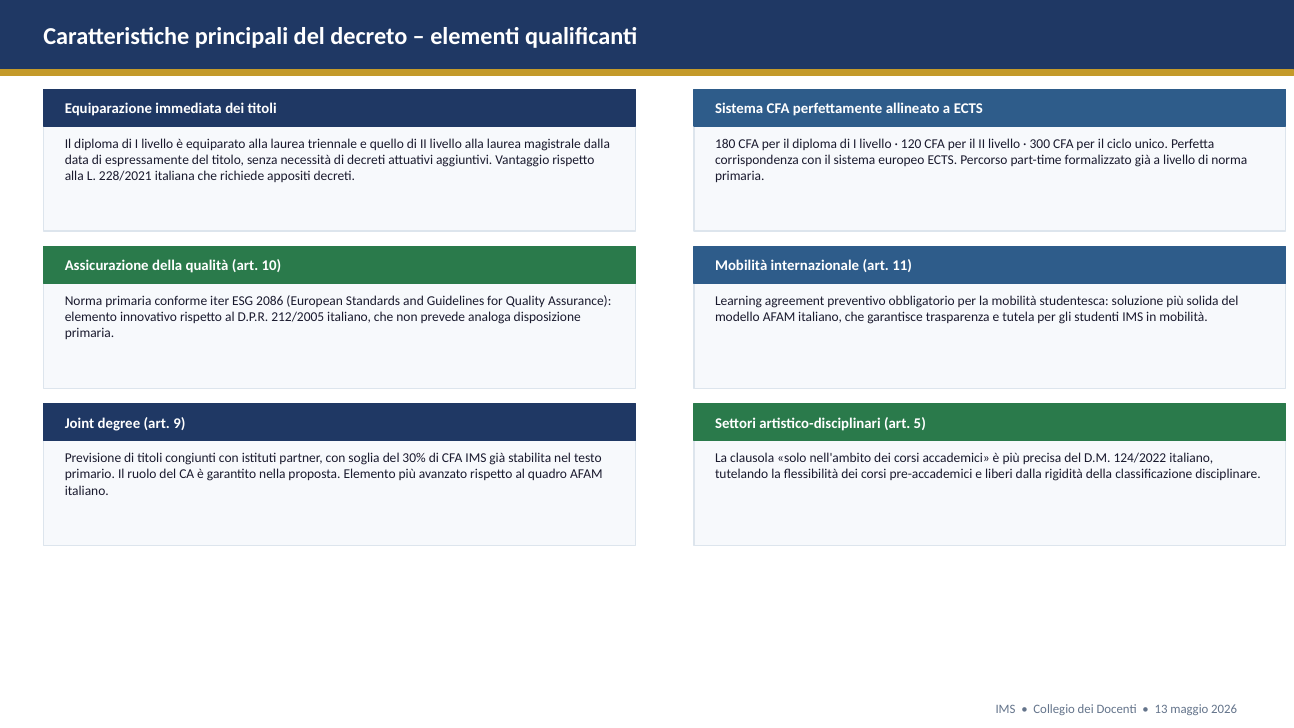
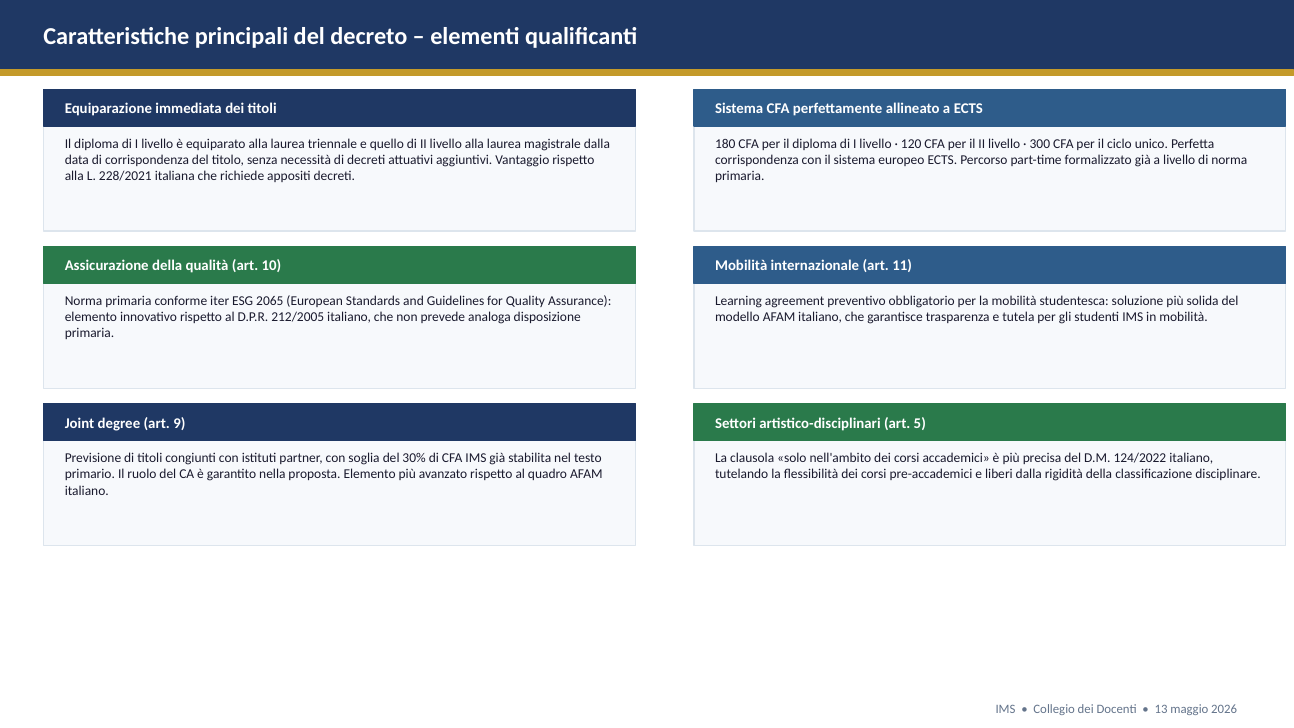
di espressamente: espressamente -> corrispondenza (147, 160)
2086: 2086 -> 2065 (270, 301)
